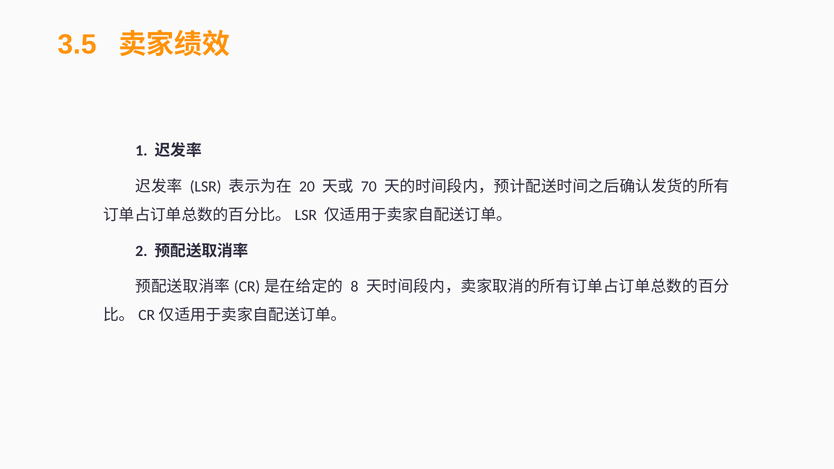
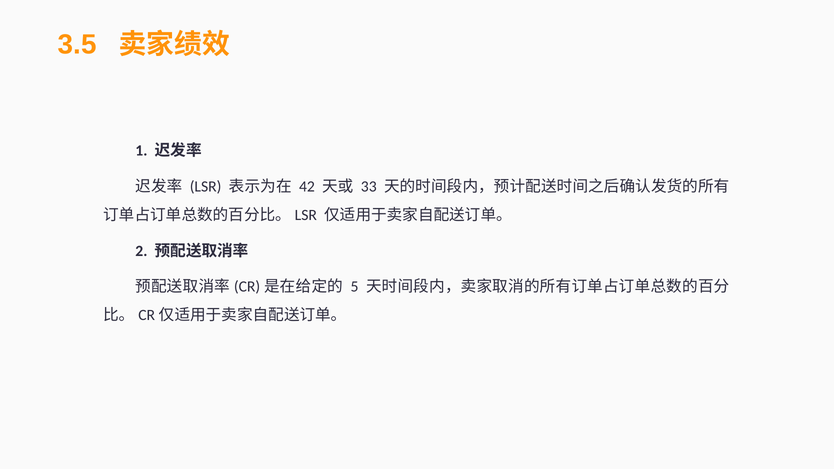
20: 20 -> 42 (307, 187)
70: 70 -> 33 (369, 187)
8: 8 -> 5 (355, 287)
